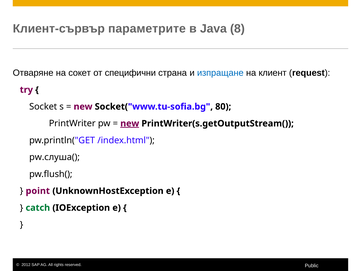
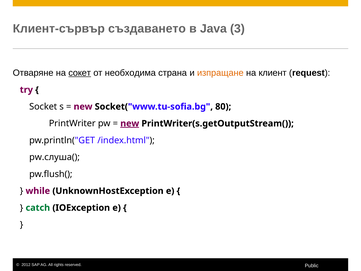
параметрите: параметрите -> създаването (147, 29)
8: 8 -> 3 (237, 29)
сокет underline: none -> present (80, 73)
специфични: специфични -> необходима (130, 73)
изпращане colour: blue -> orange (220, 73)
point: point -> while (38, 191)
